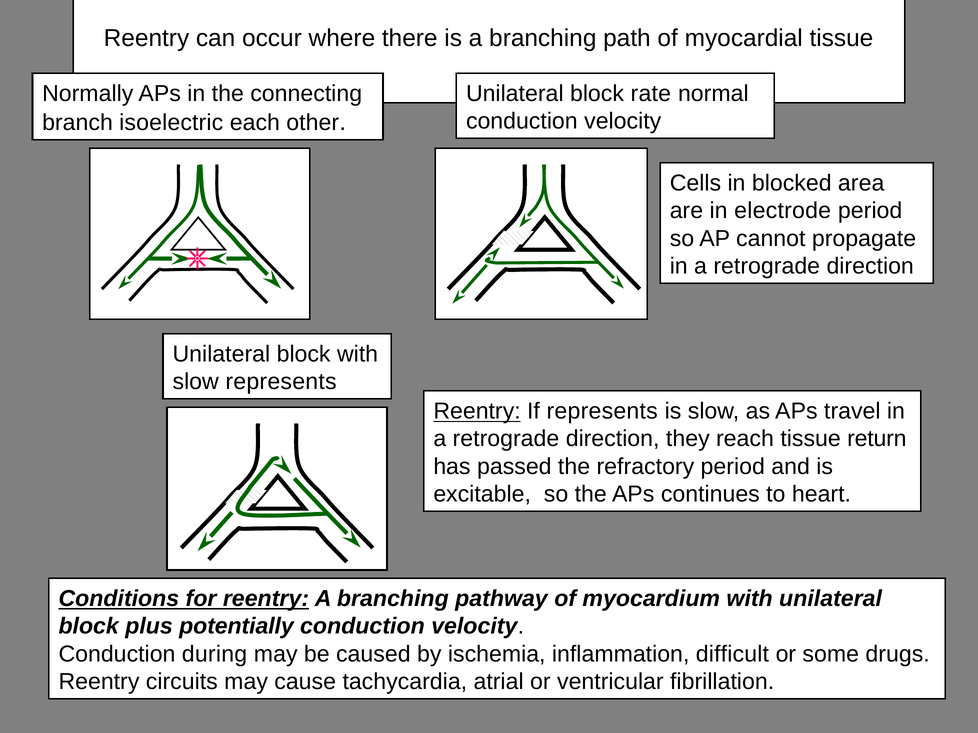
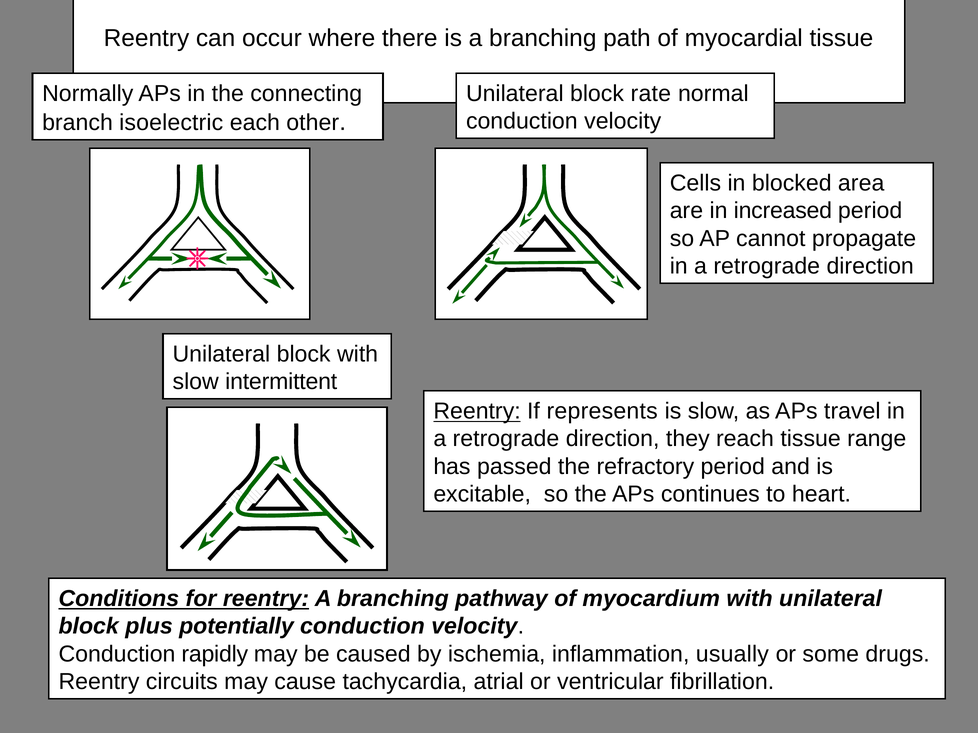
electrode: electrode -> increased (783, 211)
slow represents: represents -> intermittent (281, 382)
return: return -> range (877, 439)
during: during -> rapidly (215, 654)
difficult: difficult -> usually (732, 654)
